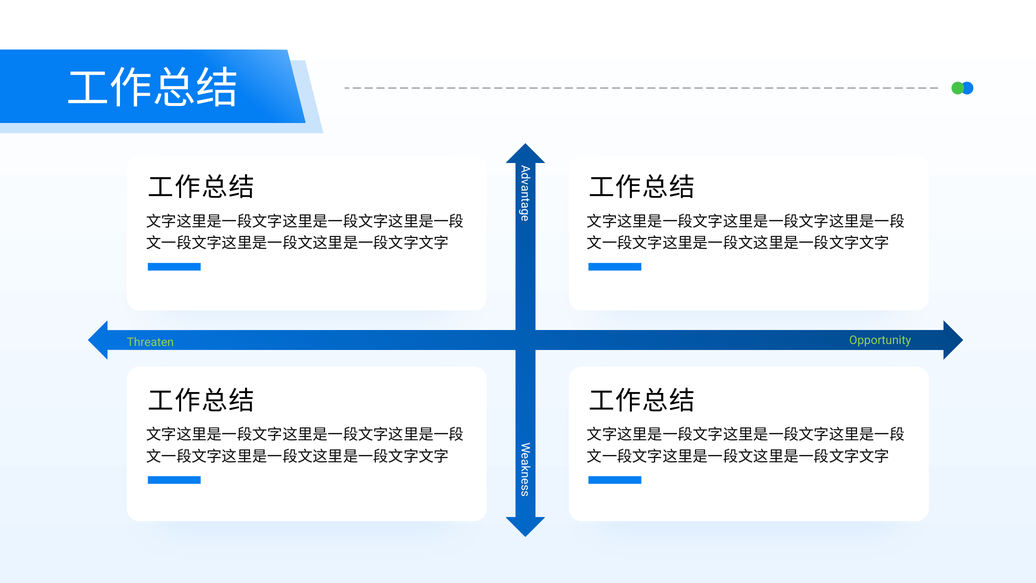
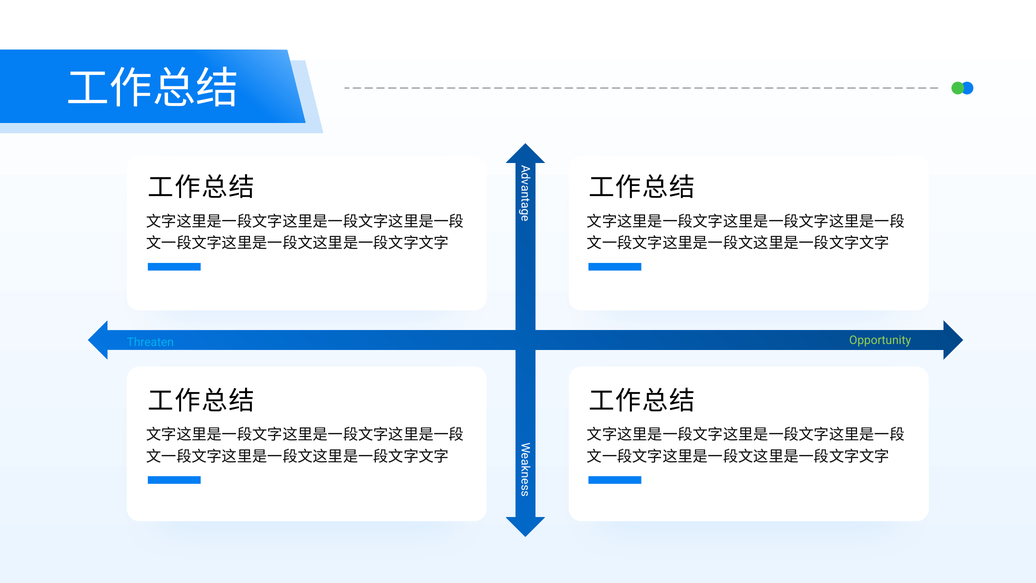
Threaten colour: light green -> light blue (150, 342)
